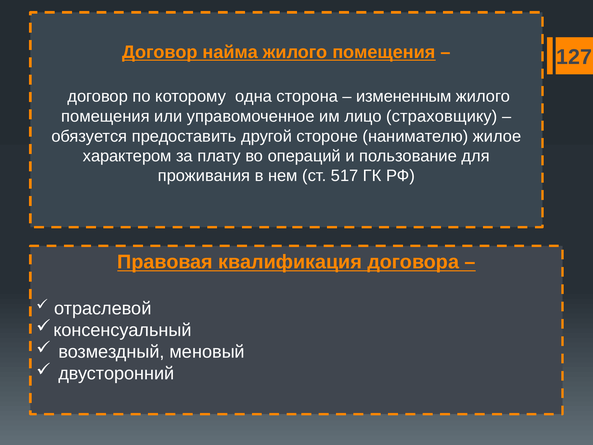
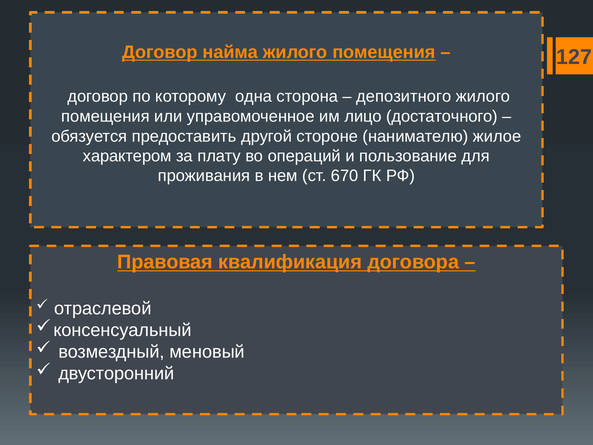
измененным: измененным -> депозитного (404, 96)
страховщику: страховщику -> достаточного (442, 116)
517: 517 -> 670 (345, 176)
